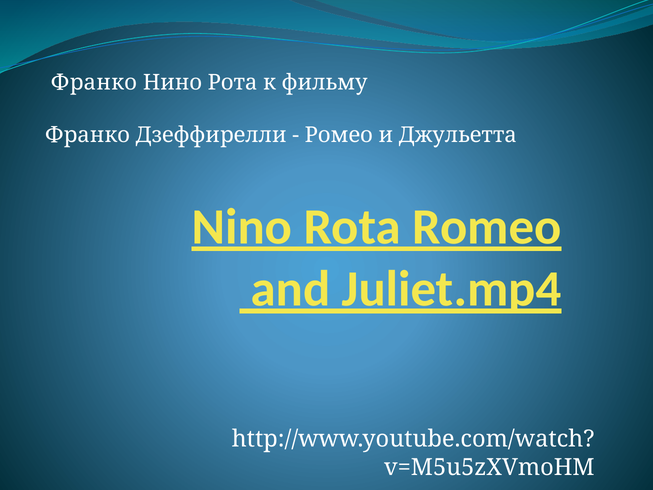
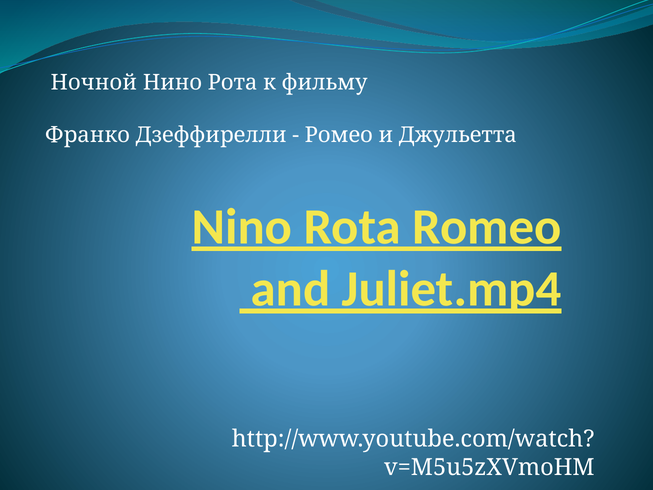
Франко: Франко -> Ночной (94, 83)
